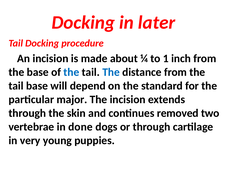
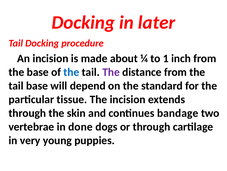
The colour: blue -> purple (111, 72)
major: major -> tissue (72, 99)
removed: removed -> bandage (178, 113)
